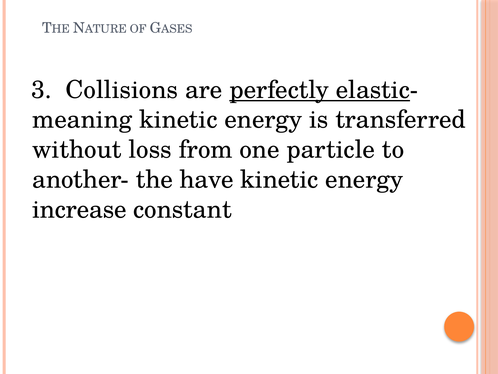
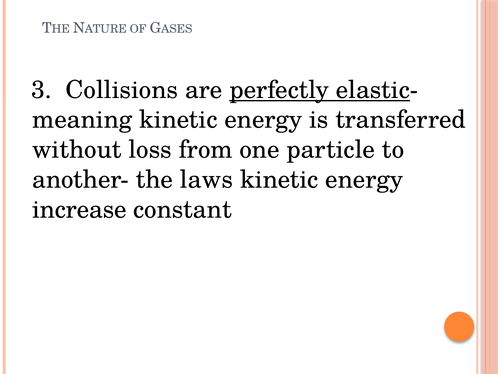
have: have -> laws (206, 179)
